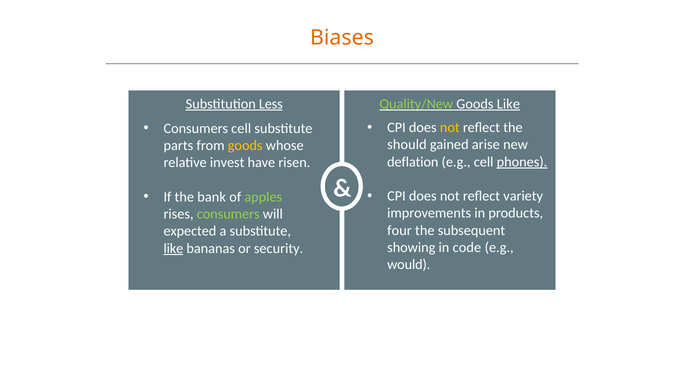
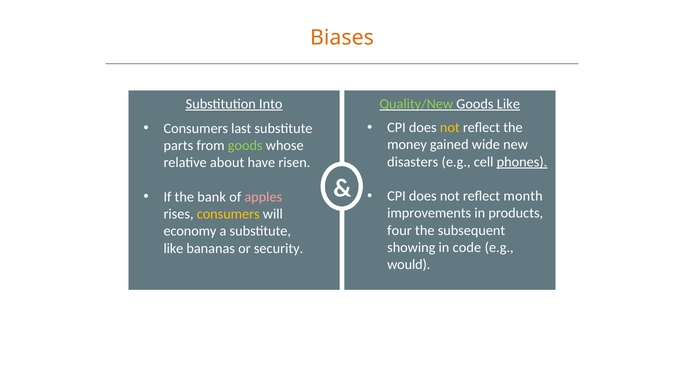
Less: Less -> Into (271, 104)
Consumers cell: cell -> last (241, 128)
should: should -> money (407, 145)
arise: arise -> wide (486, 145)
goods colour: yellow -> light green (245, 146)
deflation: deflation -> disasters (413, 162)
invest: invest -> about (227, 163)
variety: variety -> month (523, 196)
apples colour: light green -> pink (263, 197)
consumers colour: light green -> yellow (228, 214)
expected: expected -> economy (190, 231)
like underline: present -> none (173, 248)
